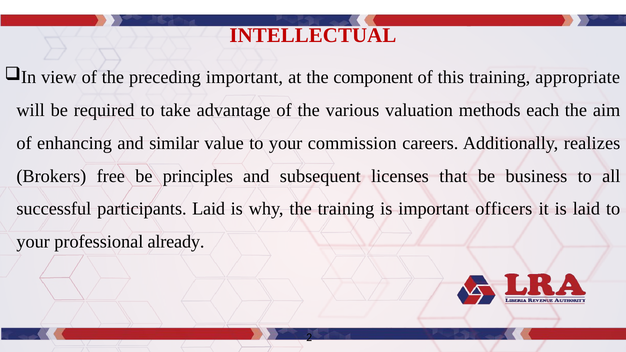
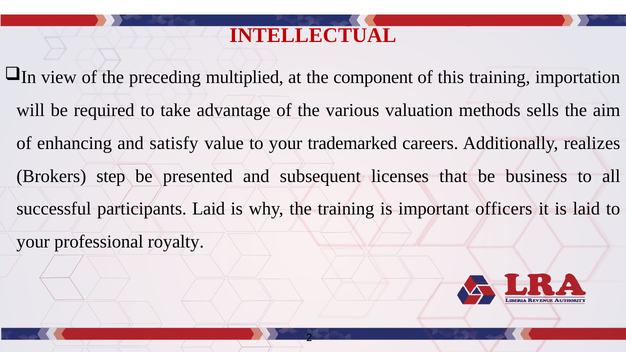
preceding important: important -> multiplied (245, 77)
appropriate: appropriate -> importation (578, 77)
each: each -> sells (543, 110)
similar: similar -> satisfy (174, 143)
commission: commission -> trademarked (352, 143)
free: free -> step (111, 176)
principles: principles -> presented (198, 176)
already: already -> royalty (176, 242)
